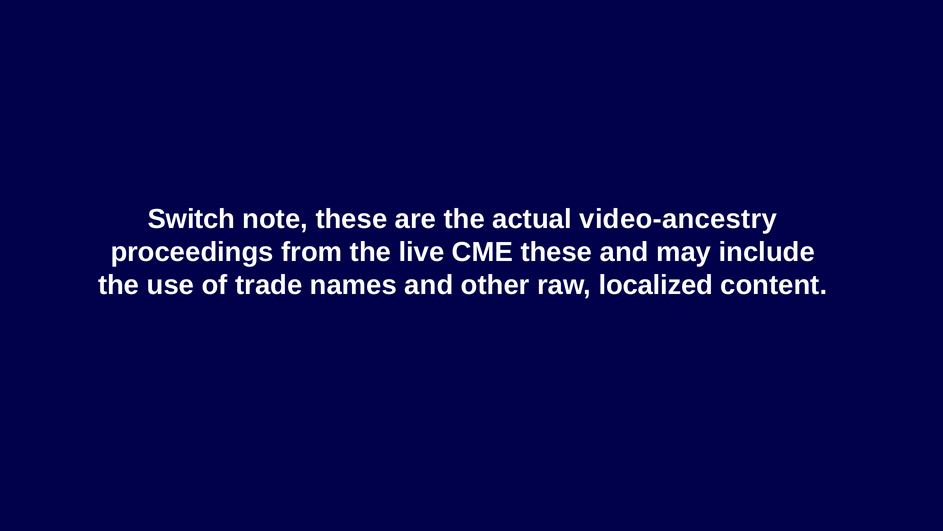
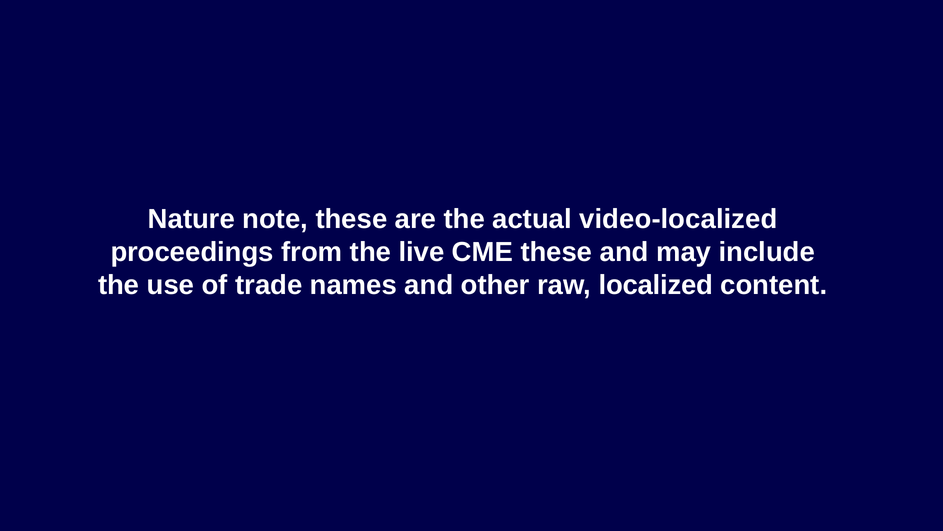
Switch: Switch -> Nature (191, 219)
video-ancestry: video-ancestry -> video-localized (678, 219)
